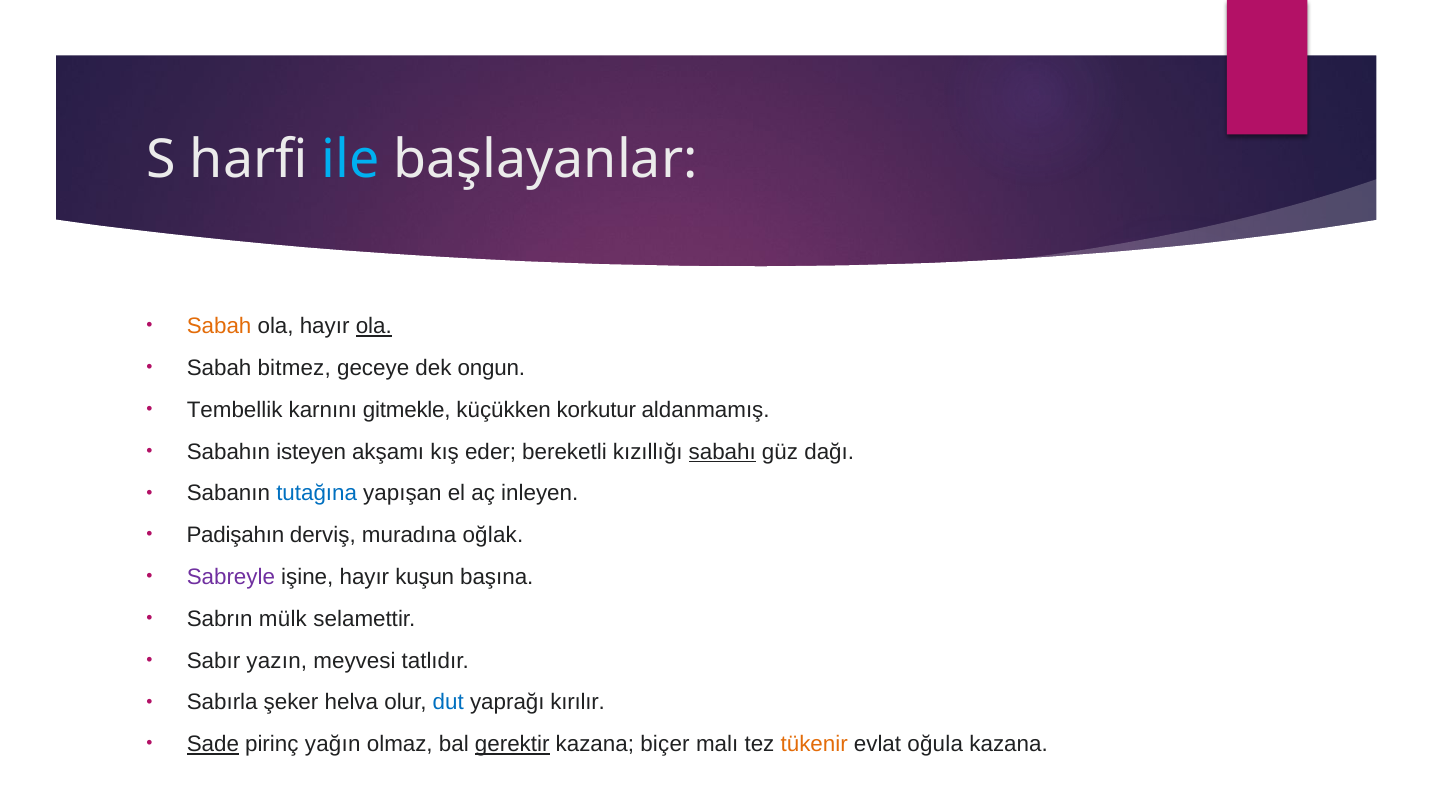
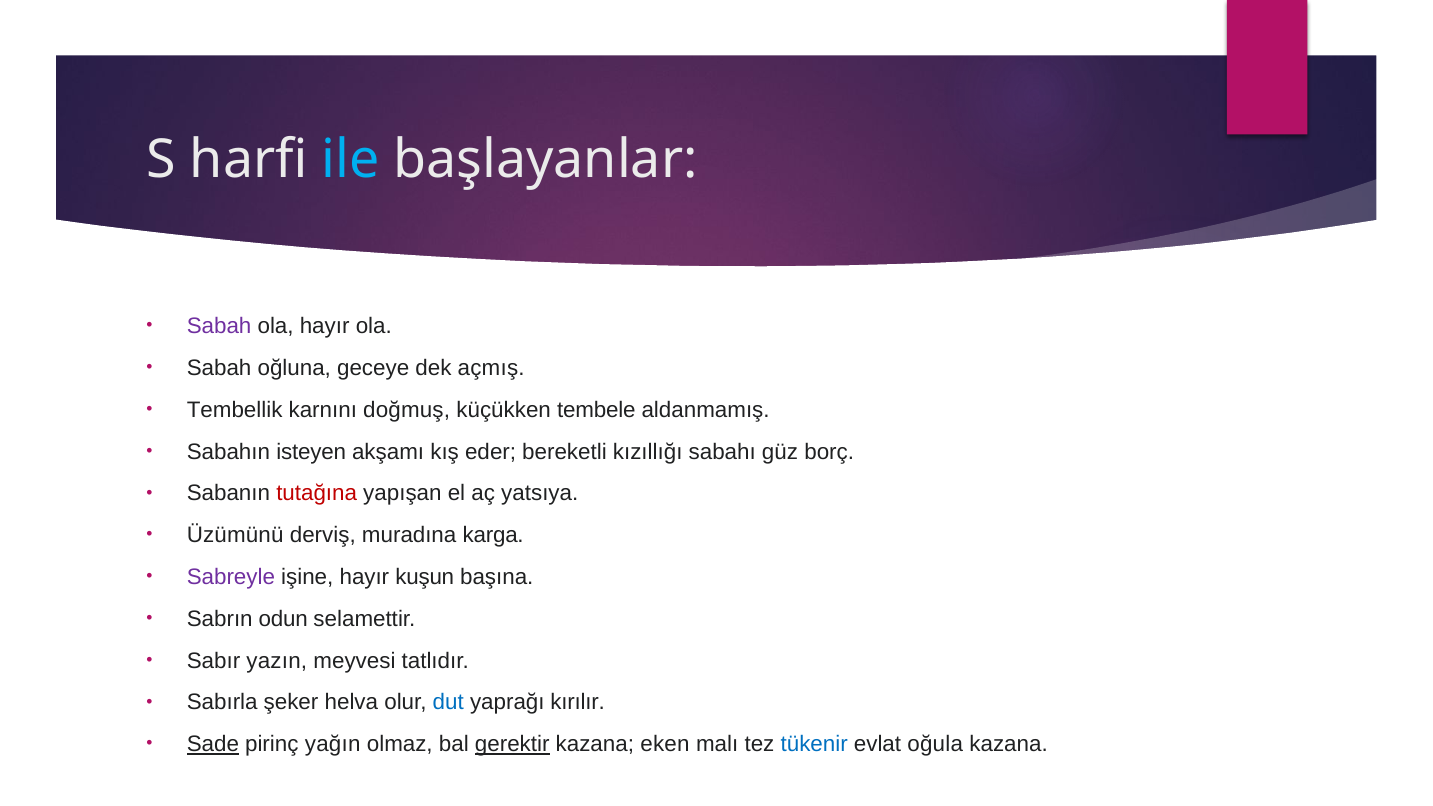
Sabah colour: orange -> purple (219, 326)
ola underline: present -> none (374, 326)
bitmez: bitmez -> oğluna (294, 368)
ongun: ongun -> açmış (491, 368)
gitmekle: gitmekle -> doğmuş (407, 410)
korkutur: korkutur -> tembele (596, 410)
sabahı underline: present -> none (722, 452)
dağı: dağı -> borç (829, 452)
tutağına colour: blue -> red (317, 494)
inleyen: inleyen -> yatsıya (540, 494)
Padişahın: Padişahın -> Üzümünü (235, 535)
oğlak: oğlak -> karga (493, 535)
mülk: mülk -> odun (283, 619)
biçer: biçer -> eken (665, 744)
tükenir colour: orange -> blue (814, 744)
